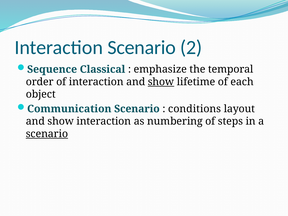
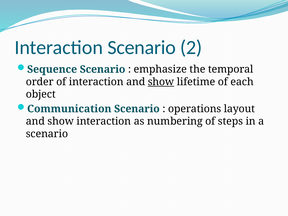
Sequence Classical: Classical -> Scenario (103, 69)
conditions: conditions -> operations (195, 109)
scenario underline: present -> none (47, 134)
